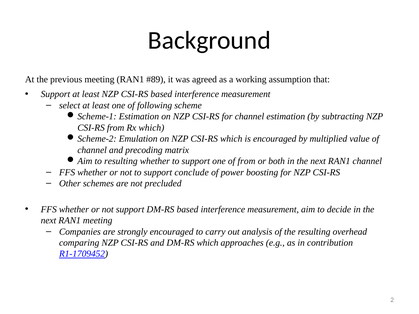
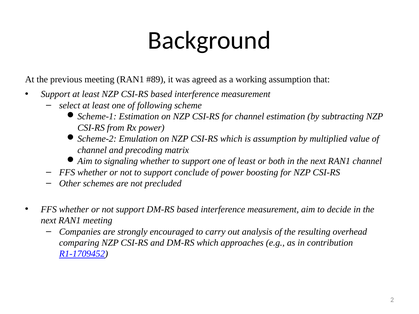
Rx which: which -> power (152, 128)
is encouraged: encouraged -> assumption (275, 139)
to resulting: resulting -> signaling (121, 161)
of from: from -> least (246, 161)
